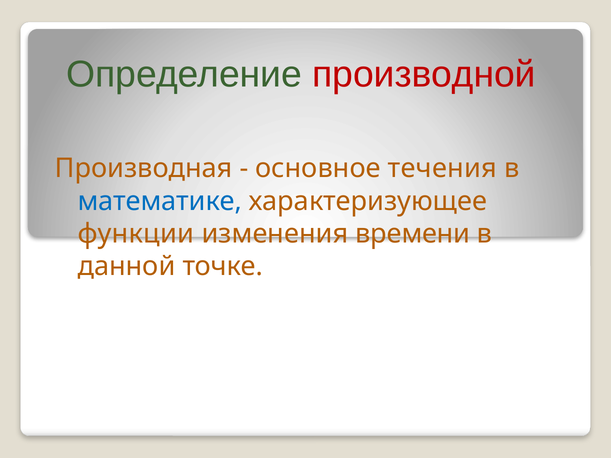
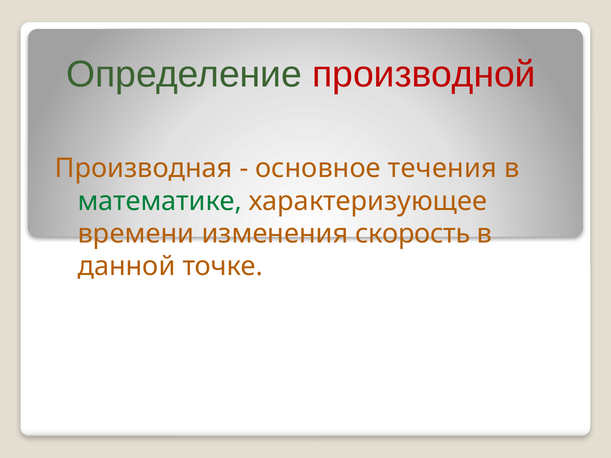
математике colour: blue -> green (160, 201)
функции: функции -> времени (136, 234)
времени: времени -> скорость (413, 234)
